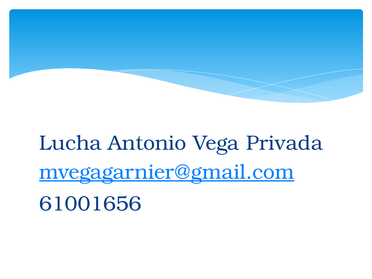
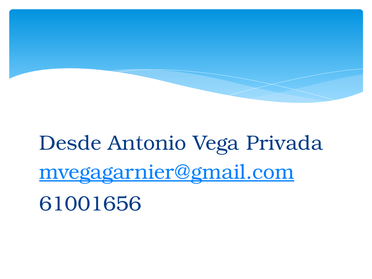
Lucha: Lucha -> Desde (70, 143)
